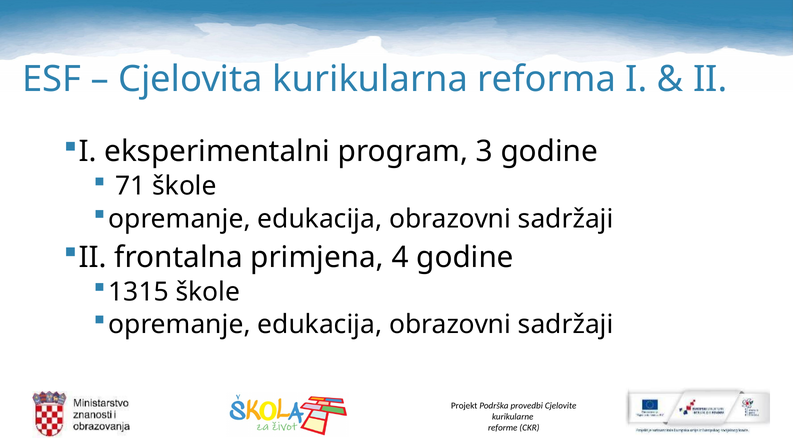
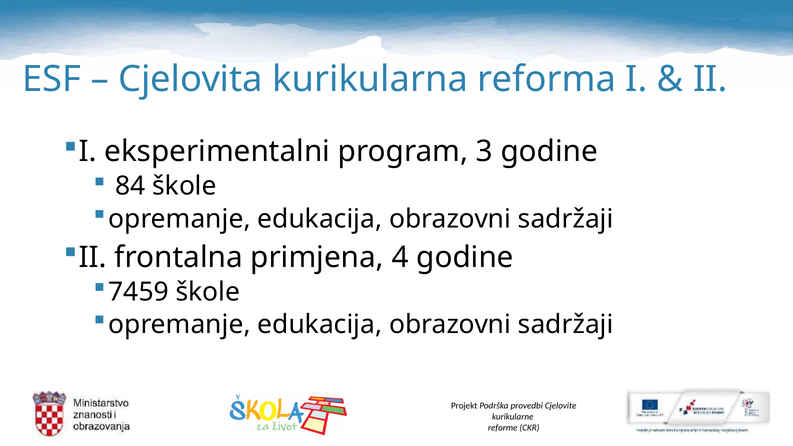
71: 71 -> 84 (130, 186)
1315: 1315 -> 7459 (139, 292)
